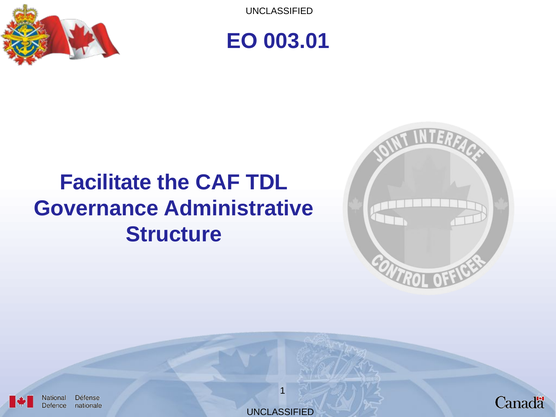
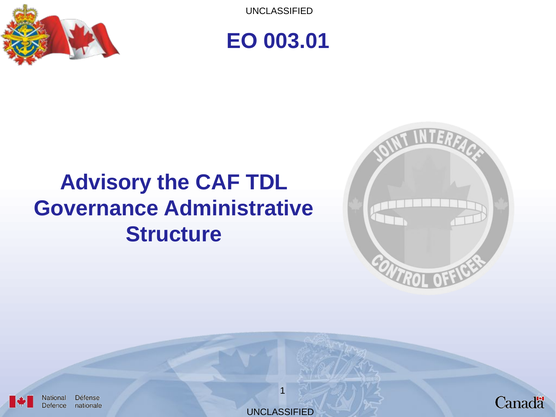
Facilitate: Facilitate -> Advisory (106, 183)
